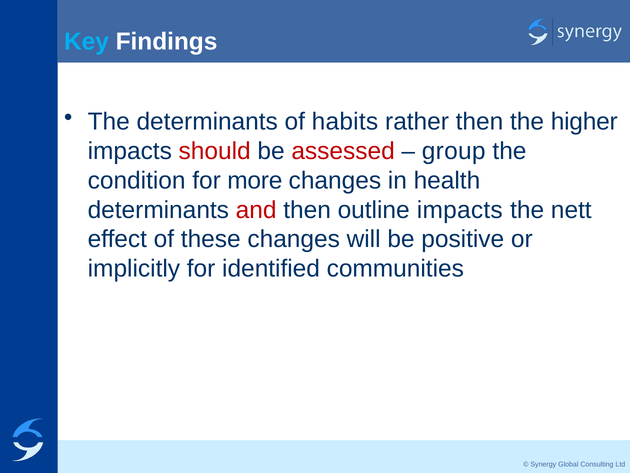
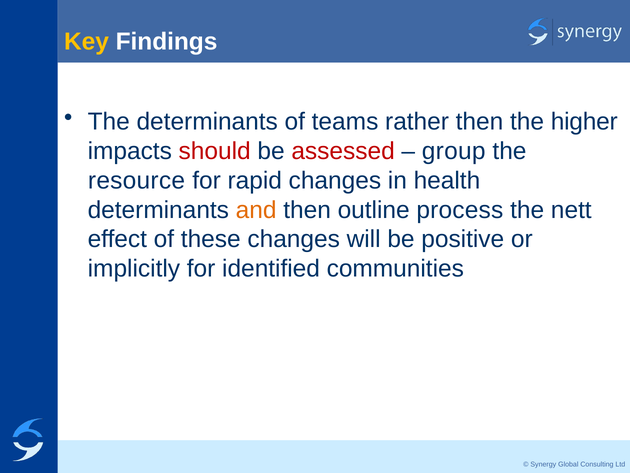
Key colour: light blue -> yellow (86, 41)
habits: habits -> teams (345, 121)
condition: condition -> resource (136, 180)
more: more -> rapid (255, 180)
and colour: red -> orange (256, 210)
outline impacts: impacts -> process (460, 210)
